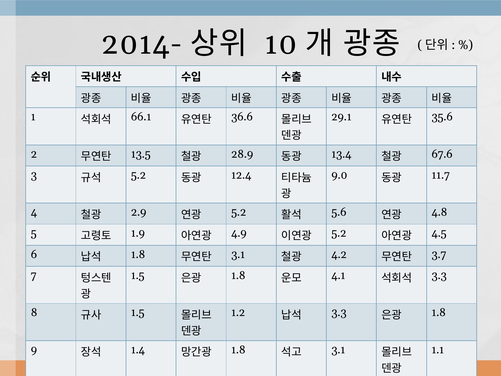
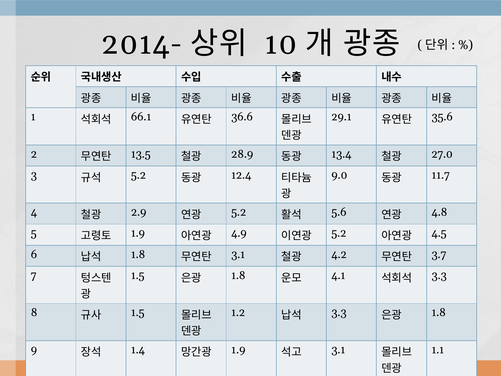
67.6: 67.6 -> 27.0 (442, 154)
1.8: 1.8 -> 1.9 (238, 349)
